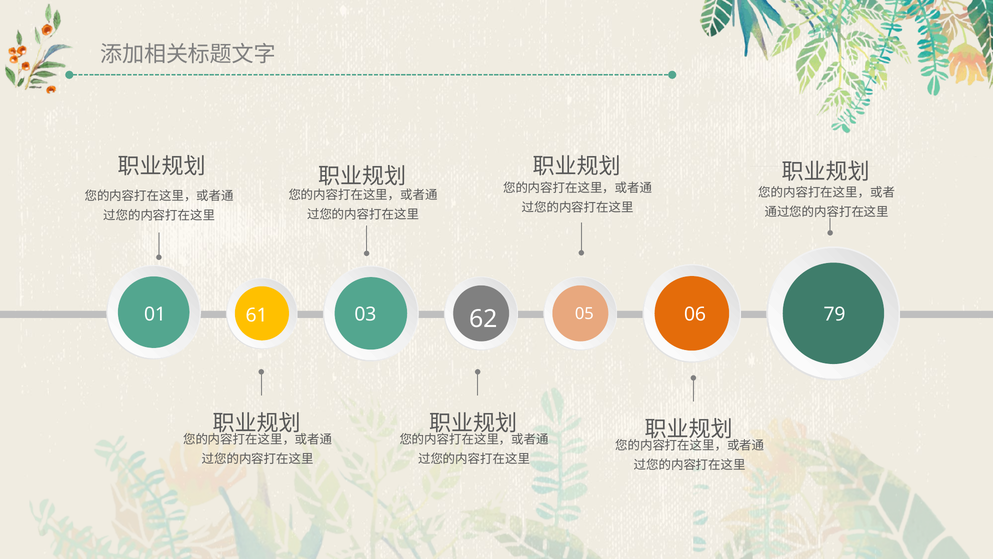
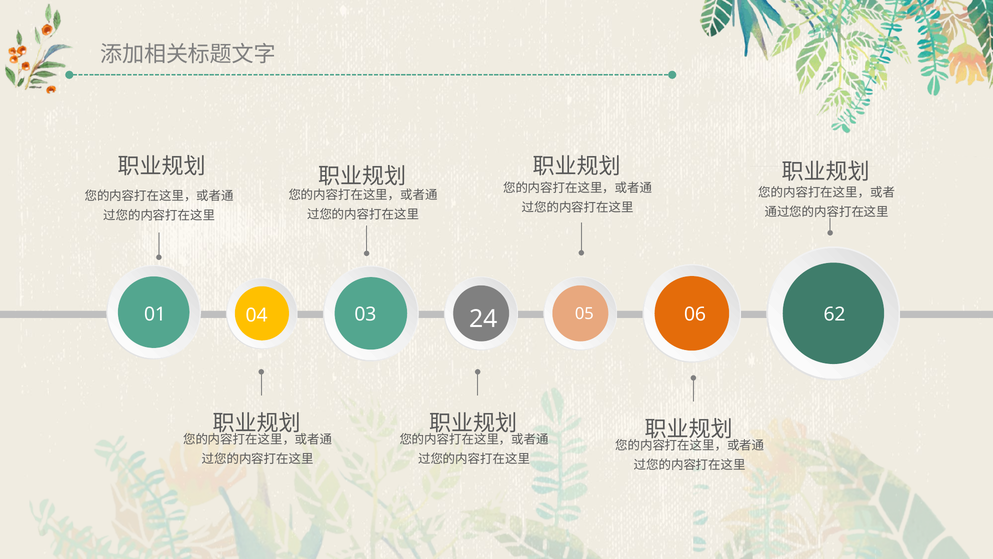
61: 61 -> 04 (257, 315)
62: 62 -> 24 (483, 319)
79: 79 -> 62 (835, 314)
